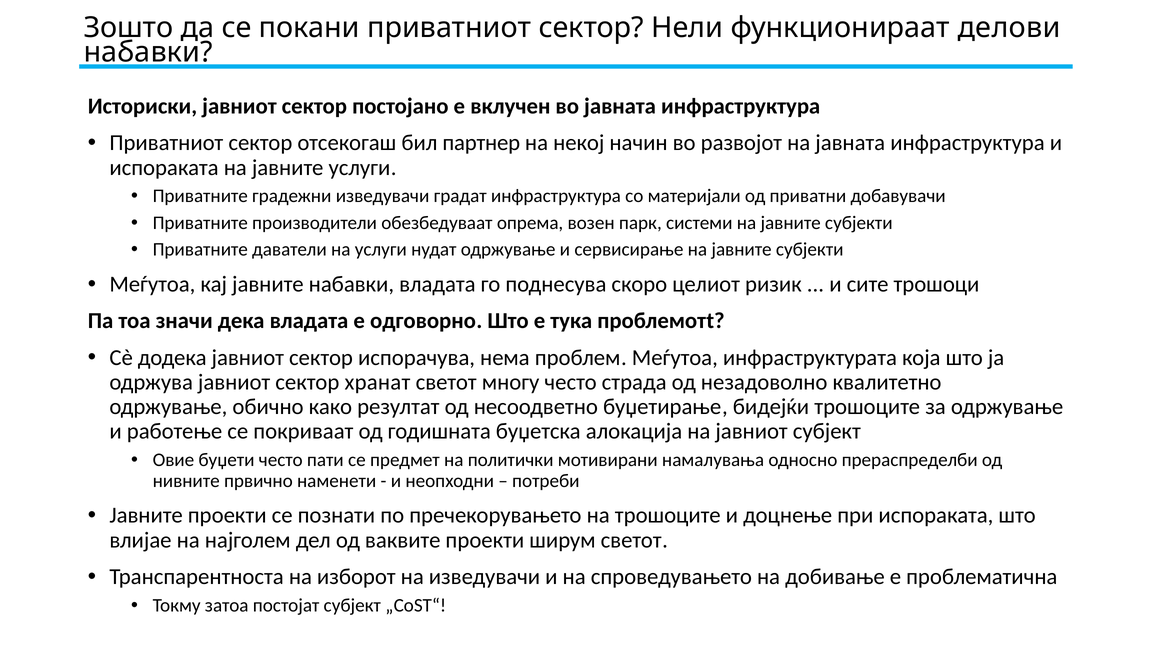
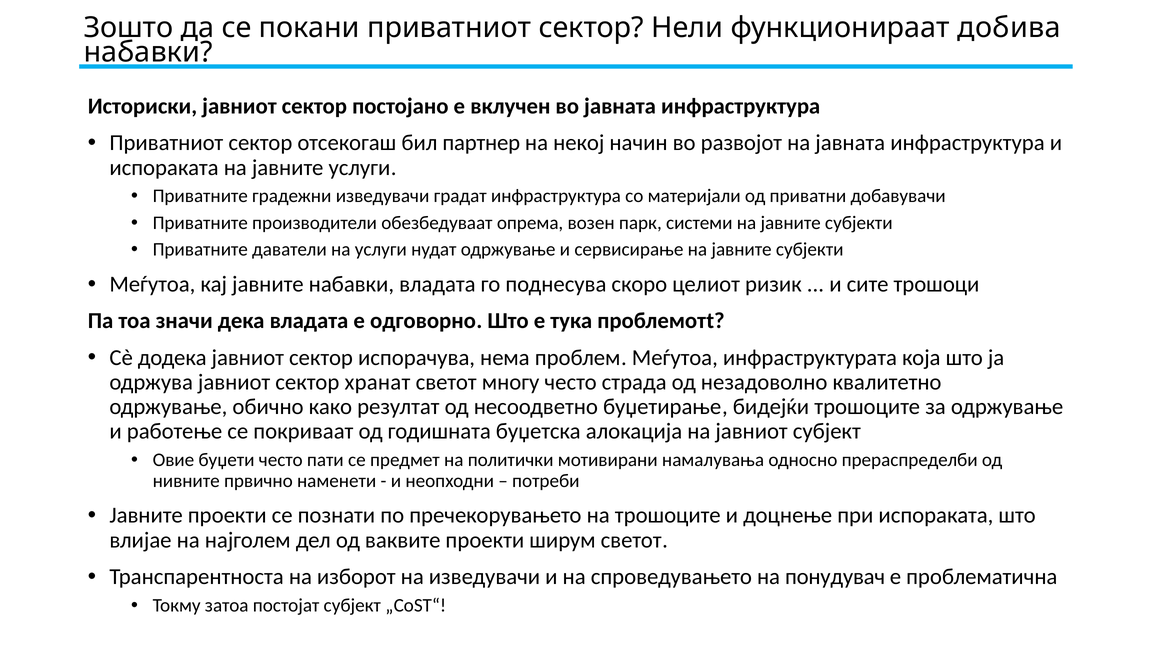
делови: делови -> добива (1009, 28)
добивање: добивање -> понудувач (835, 577)
